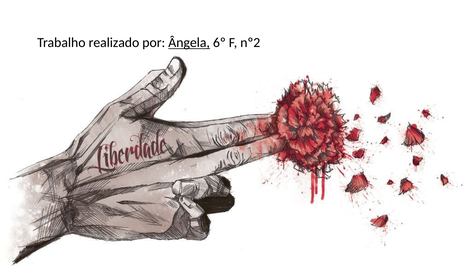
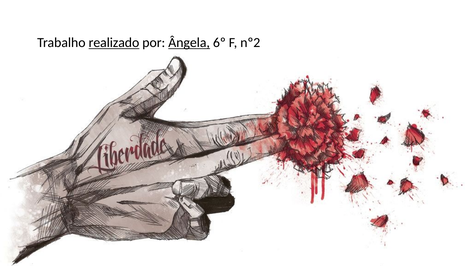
realizado underline: none -> present (114, 43)
